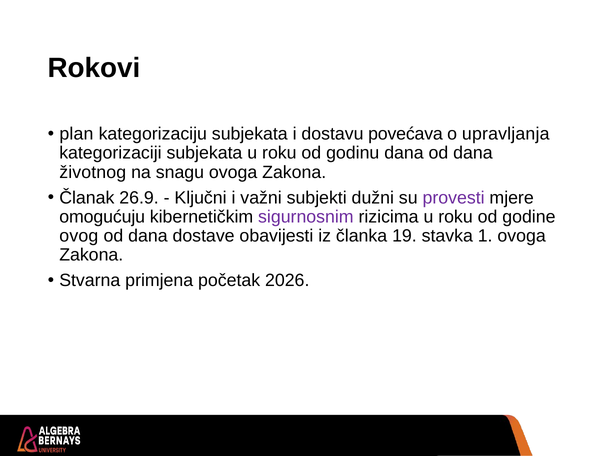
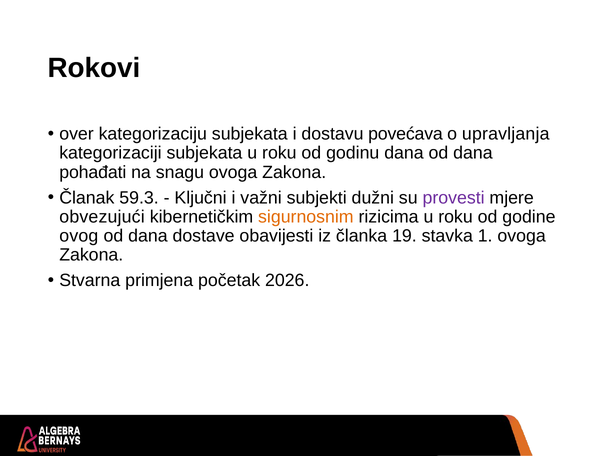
plan: plan -> over (77, 134)
životnog: životnog -> pohađati (93, 172)
26.9: 26.9 -> 59.3 (139, 198)
omogućuju: omogućuju -> obvezujući (102, 217)
sigurnosnim colour: purple -> orange (306, 217)
